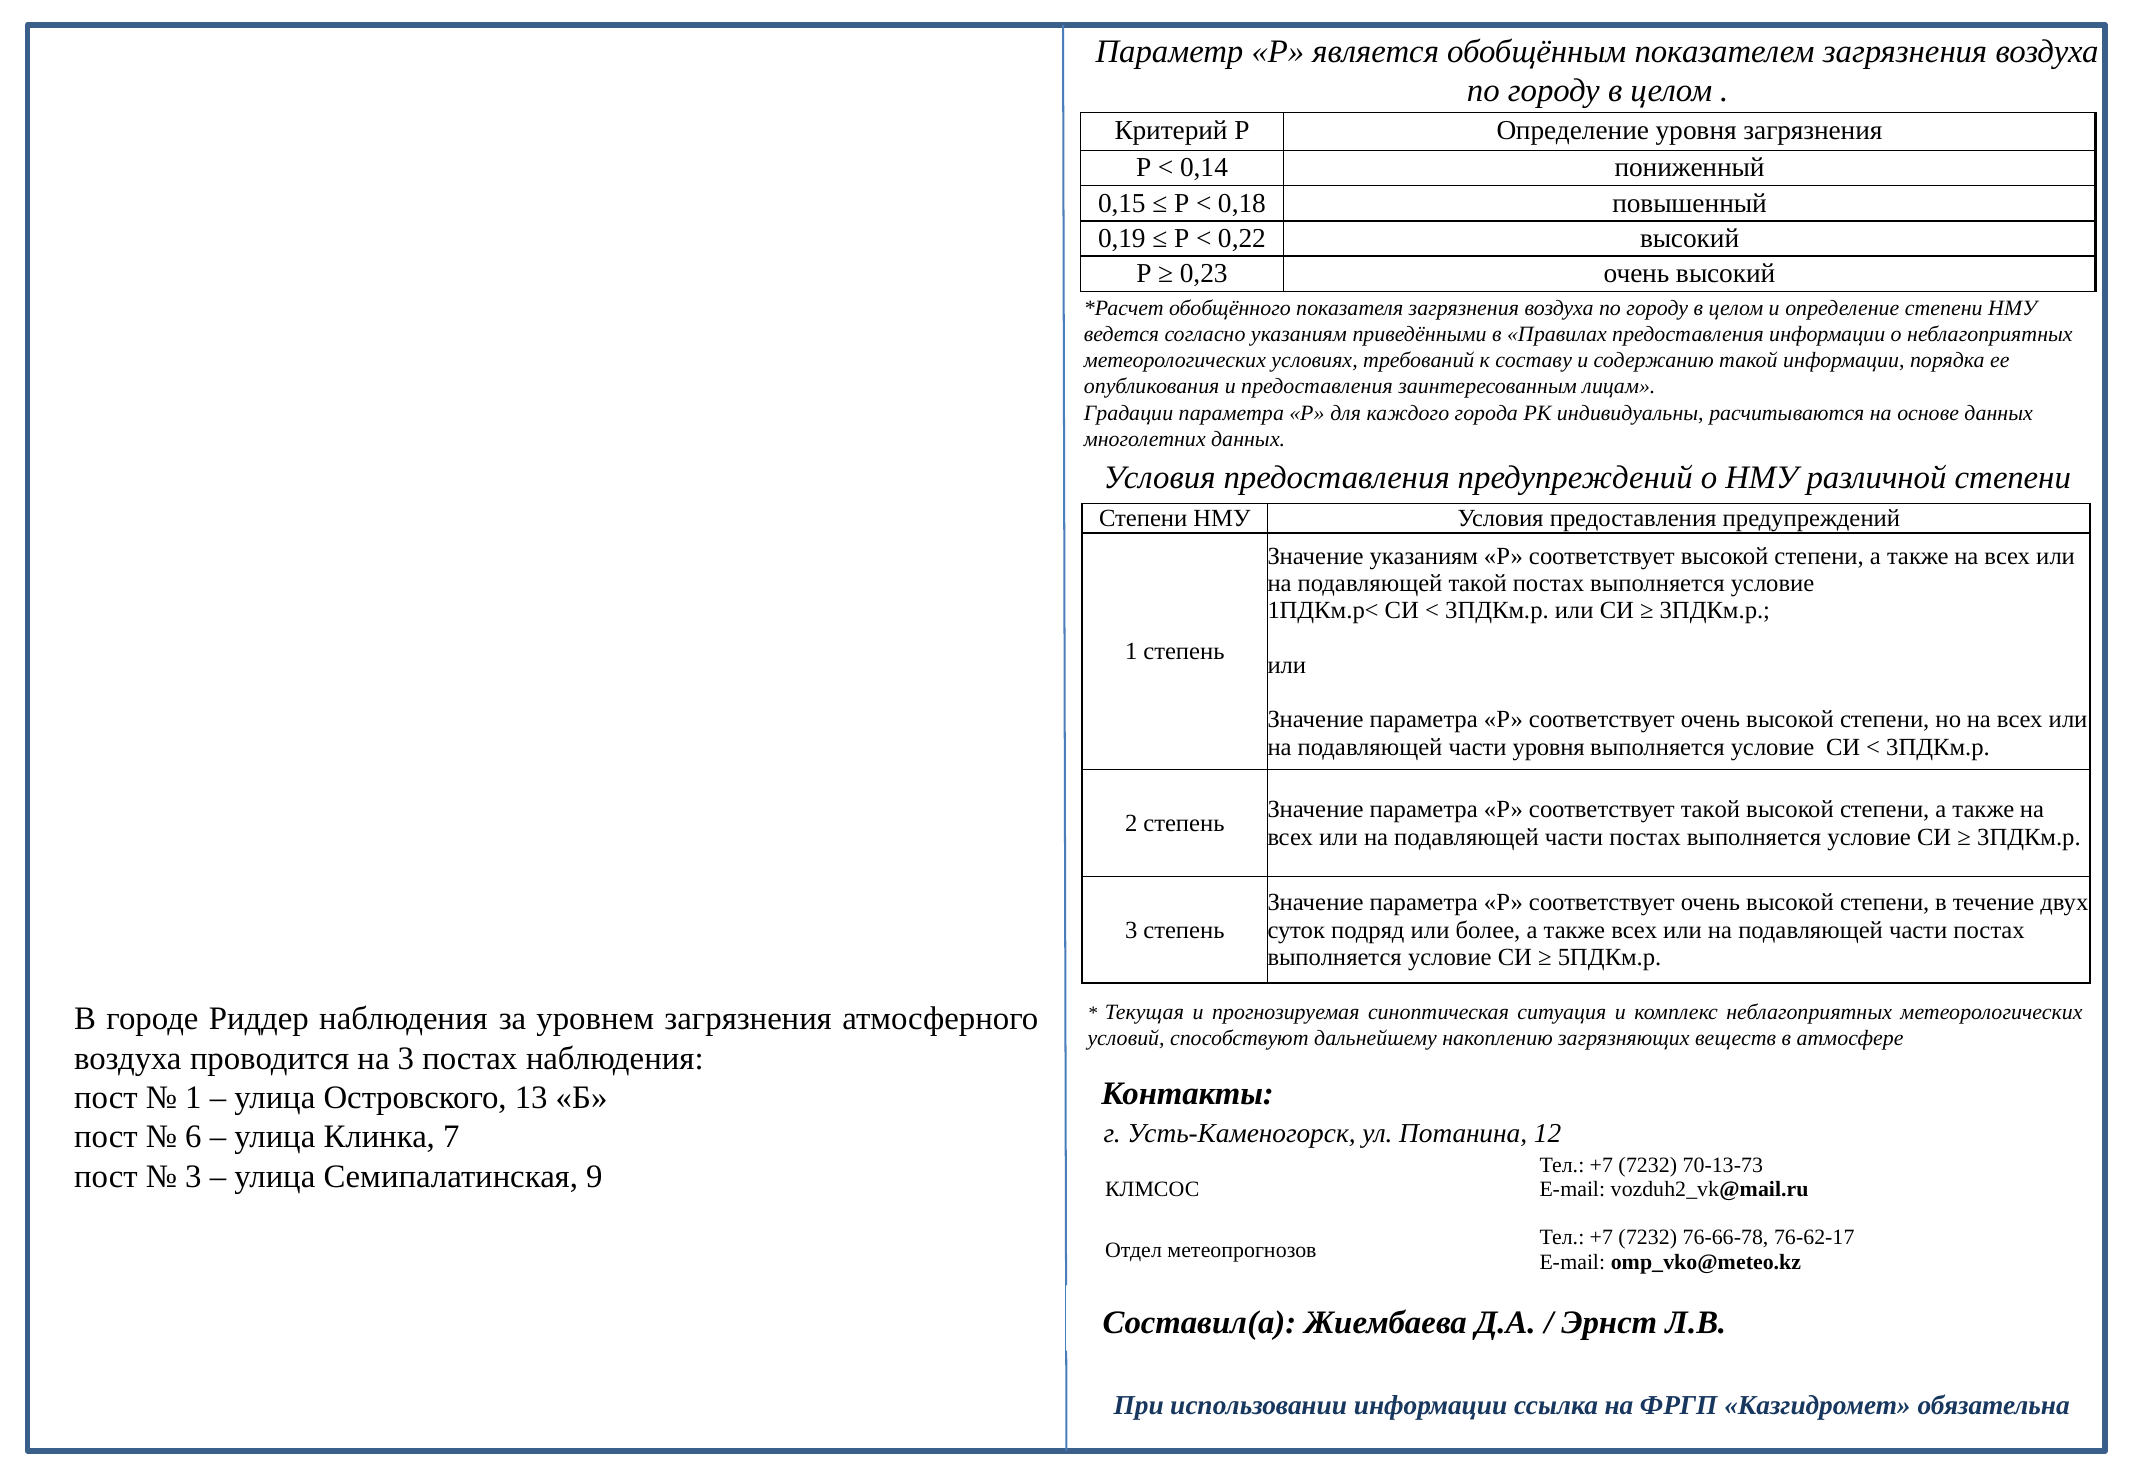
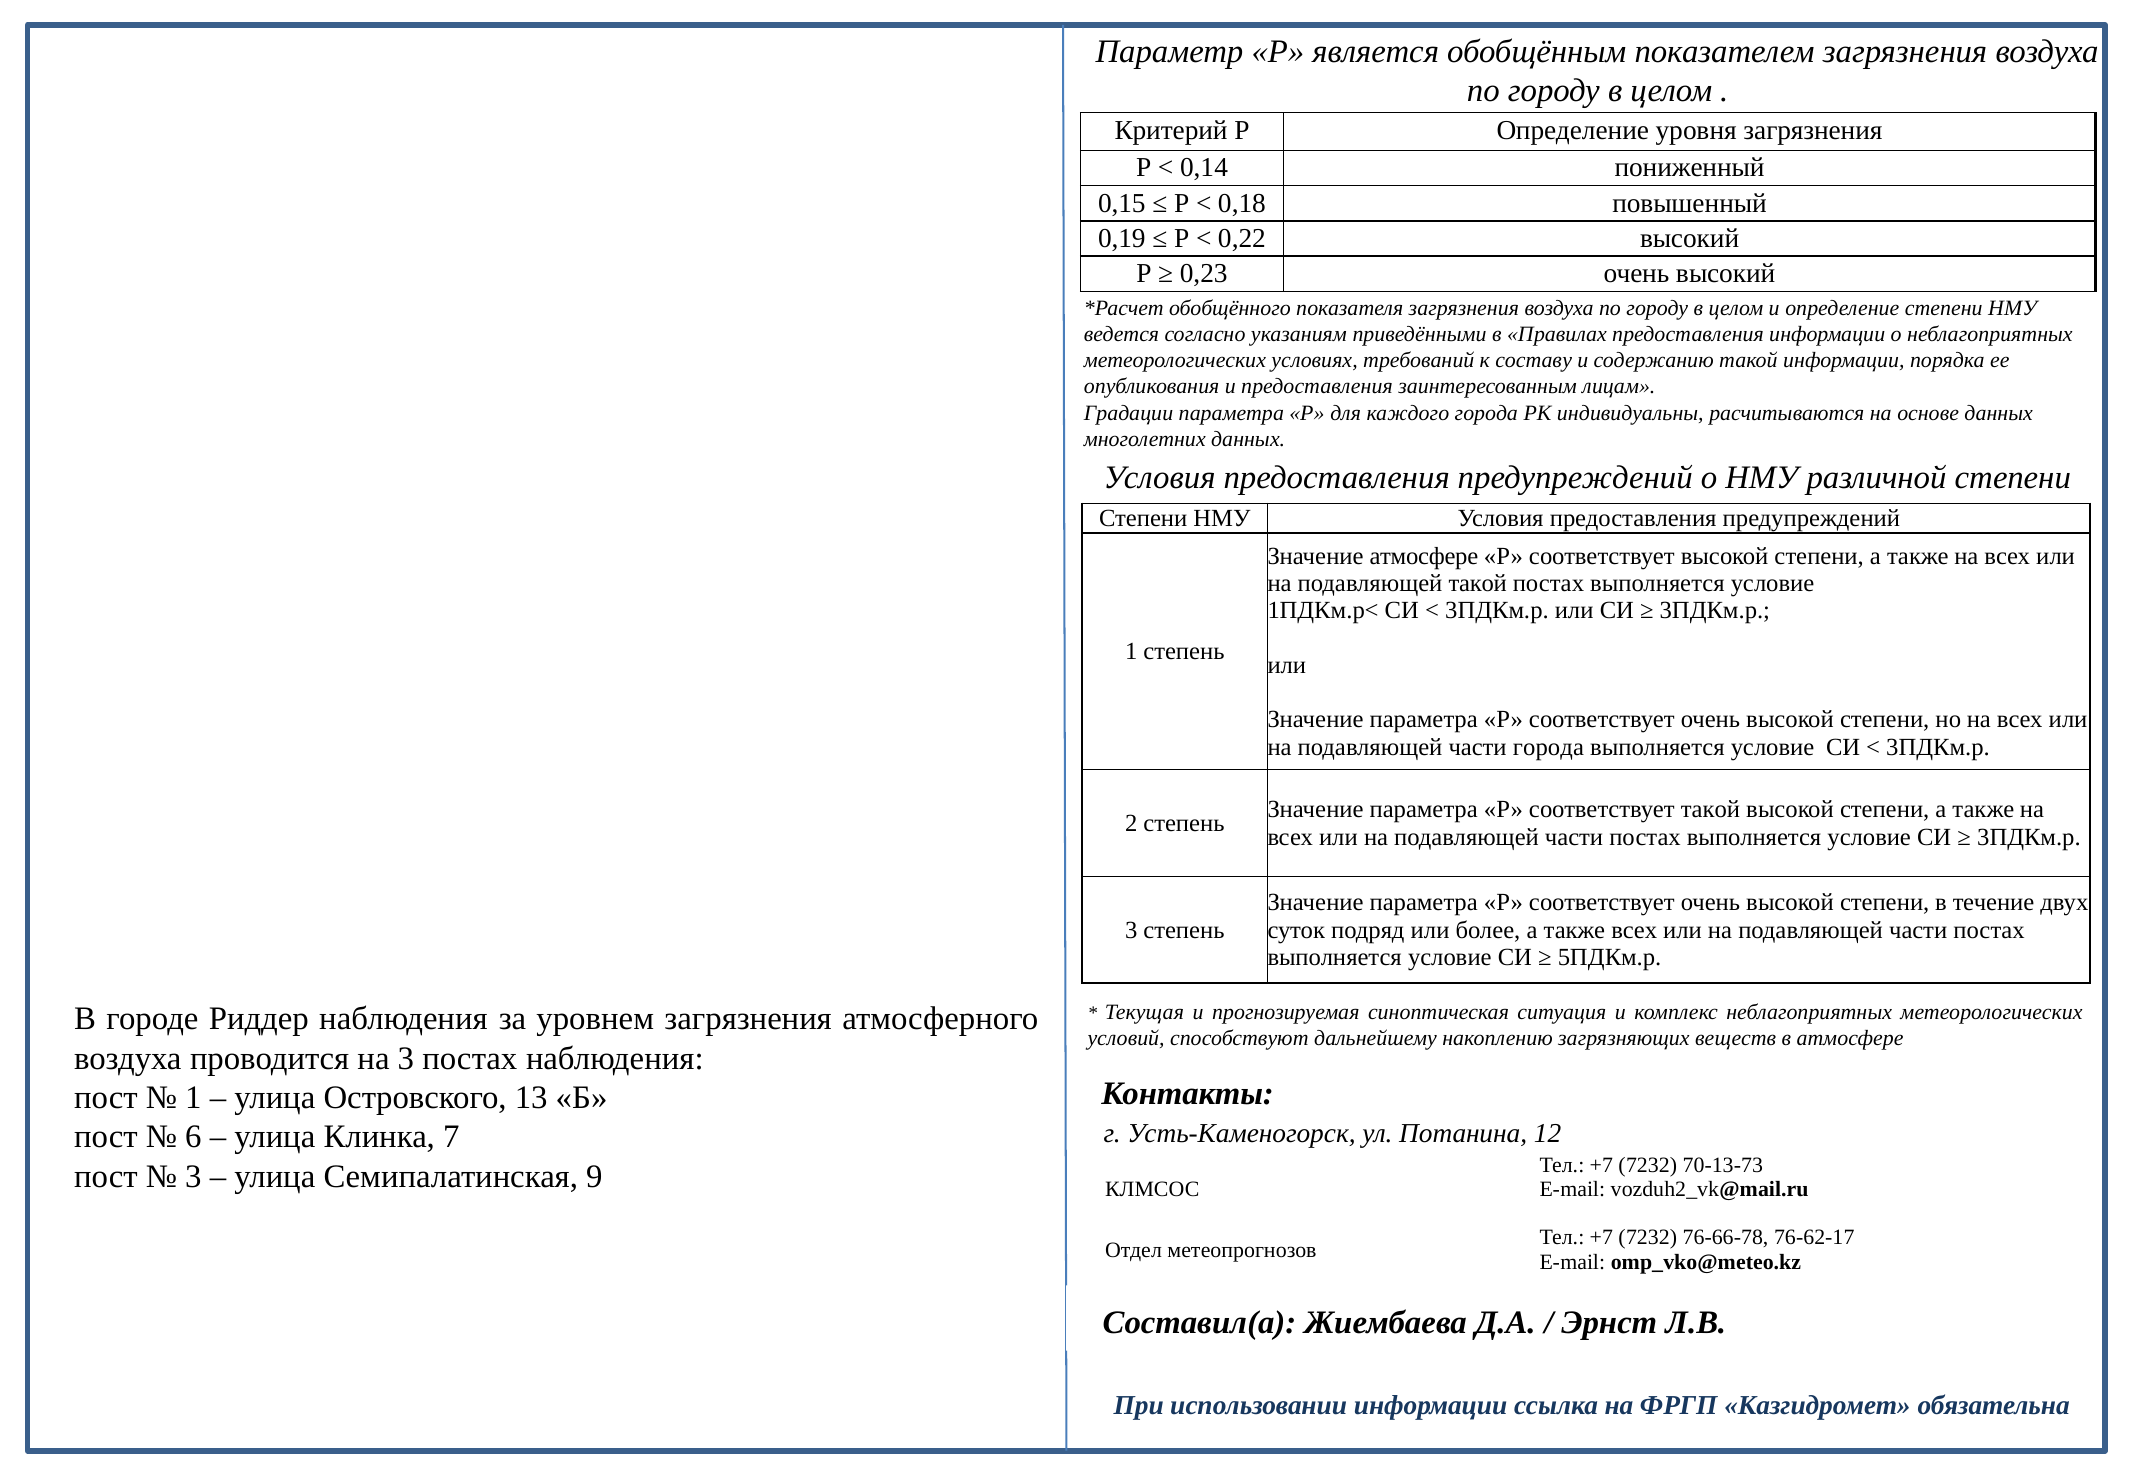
Значение указаниям: указаниям -> атмосфере (1424, 556)
части уровня: уровня -> города (1548, 747)
